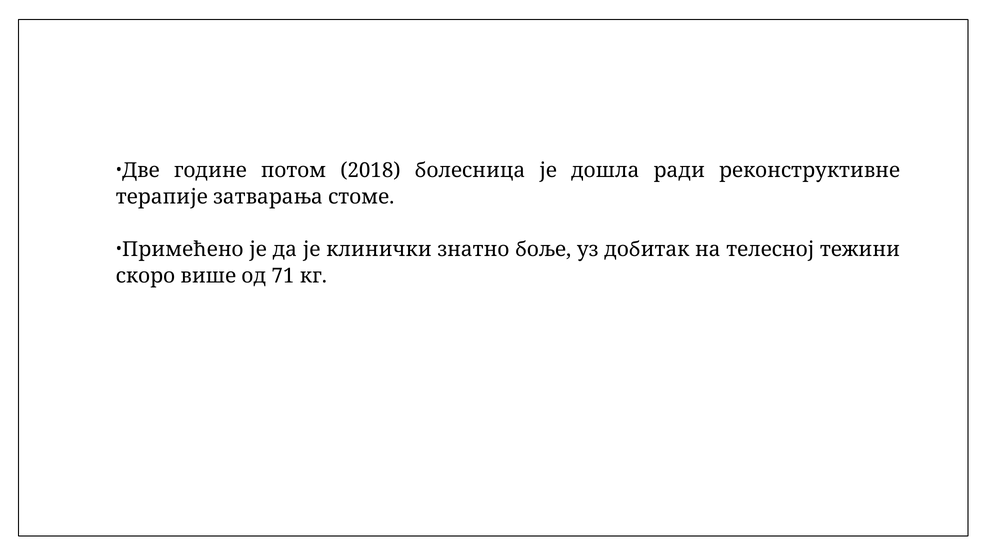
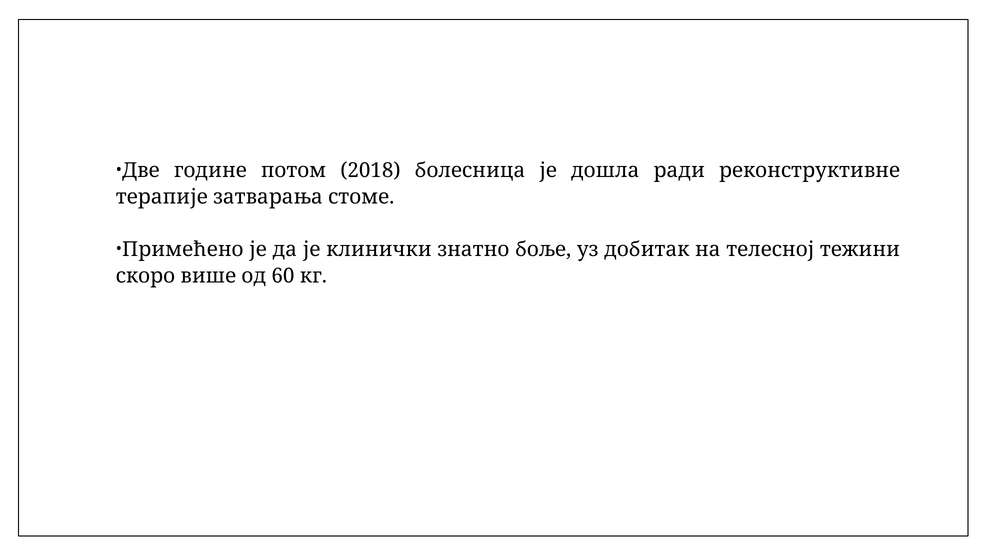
71: 71 -> 60 (283, 276)
